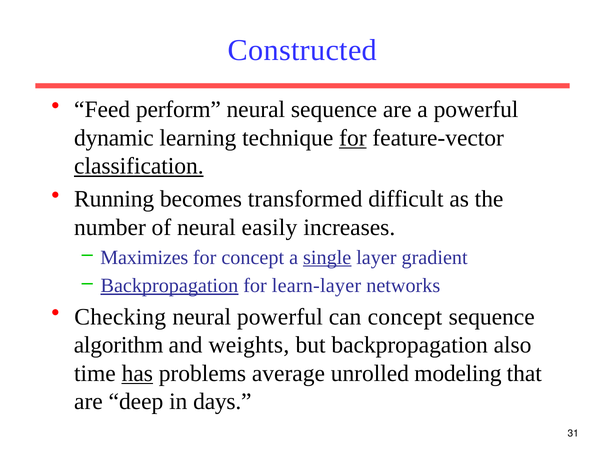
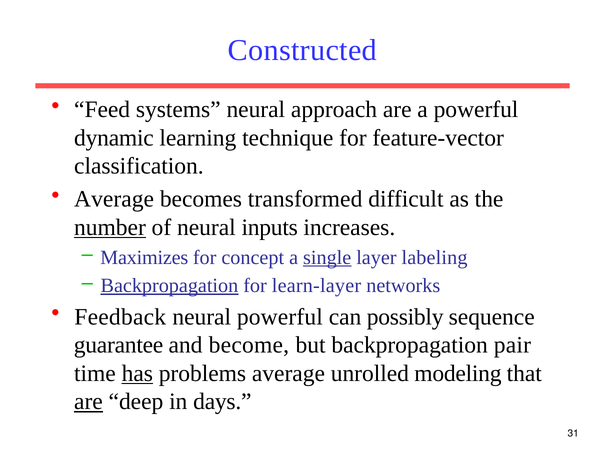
perform: perform -> systems (178, 110)
neural sequence: sequence -> approach (334, 110)
for underline: present -> none (353, 138)
classification underline: present -> none (139, 166)
Running: Running -> Average (114, 199)
number underline: none -> present (110, 227)
easily: easily -> inputs (270, 227)
gradient: gradient -> labeling (435, 257)
Checking: Checking -> Feedback (120, 317)
can concept: concept -> possibly (405, 317)
algorithm: algorithm -> guarantee (119, 345)
weights: weights -> become (249, 345)
also: also -> pair (512, 345)
are underline: none -> present (88, 401)
